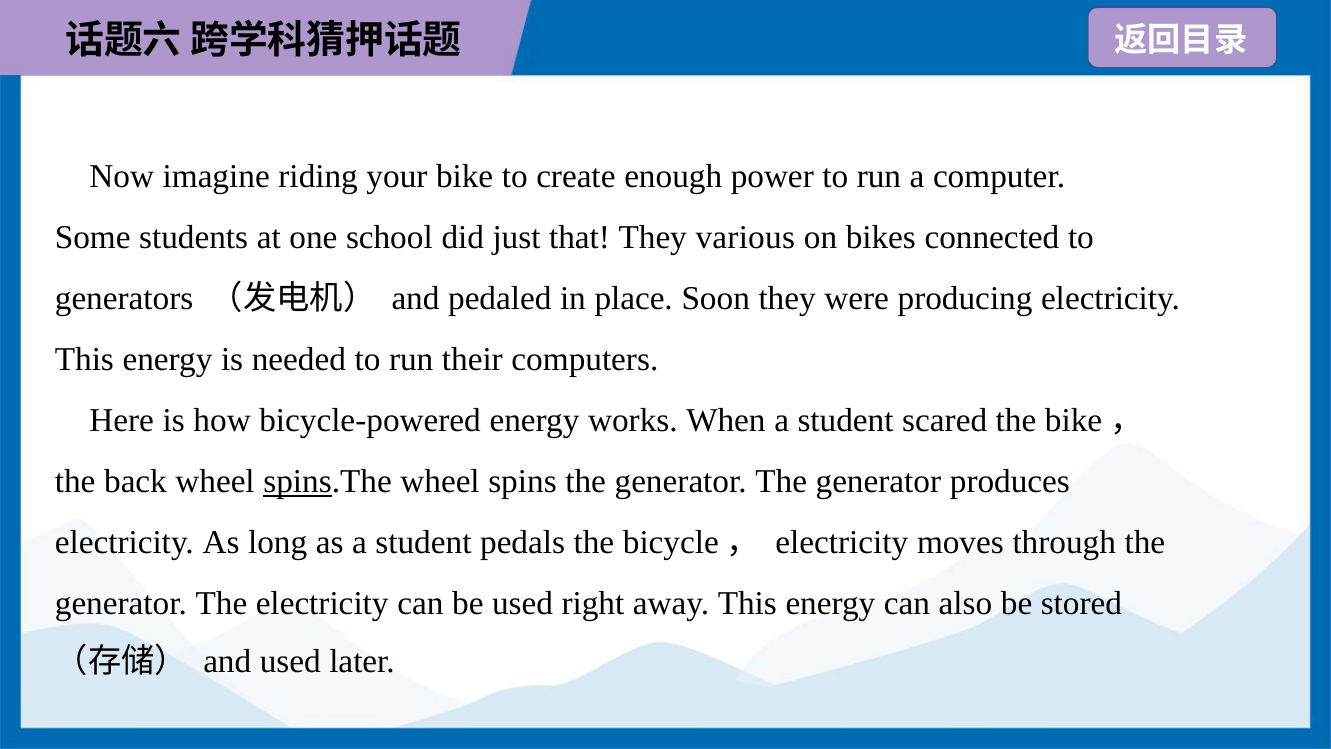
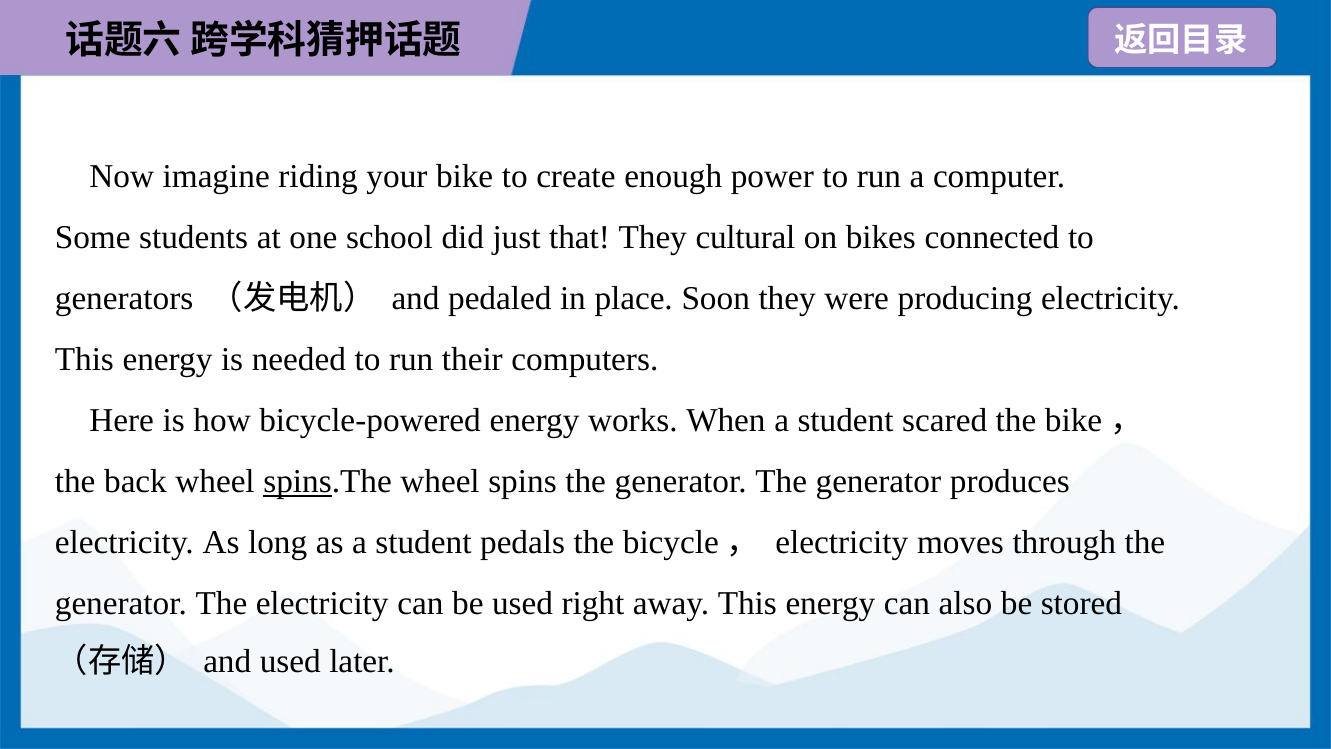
various: various -> cultural (745, 237)
